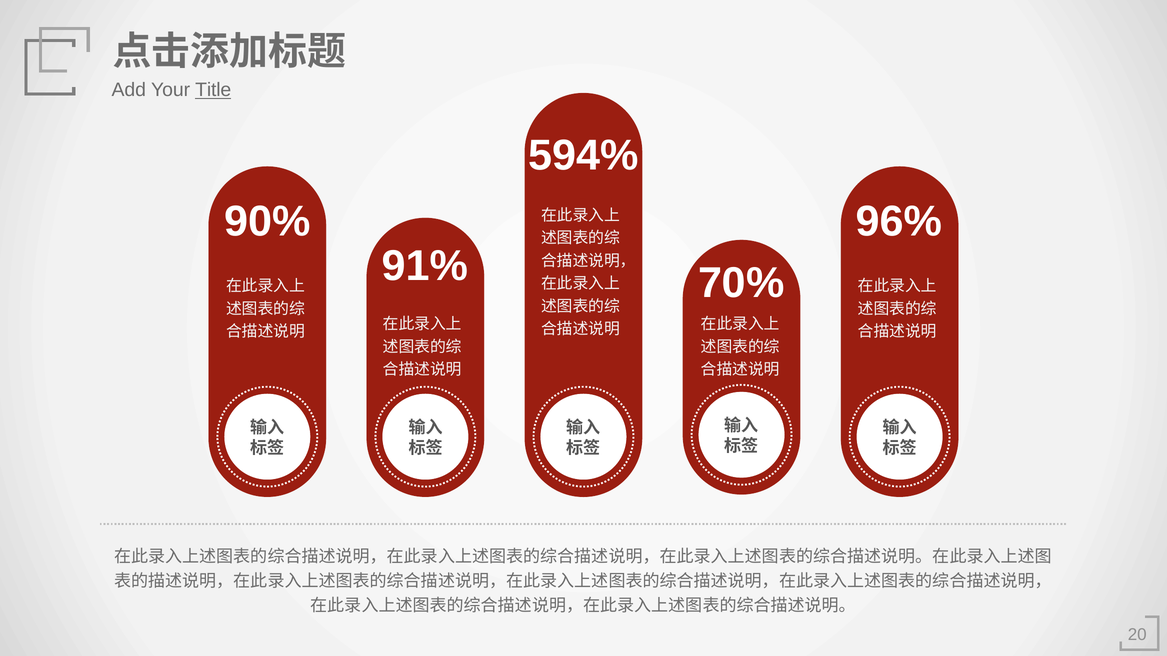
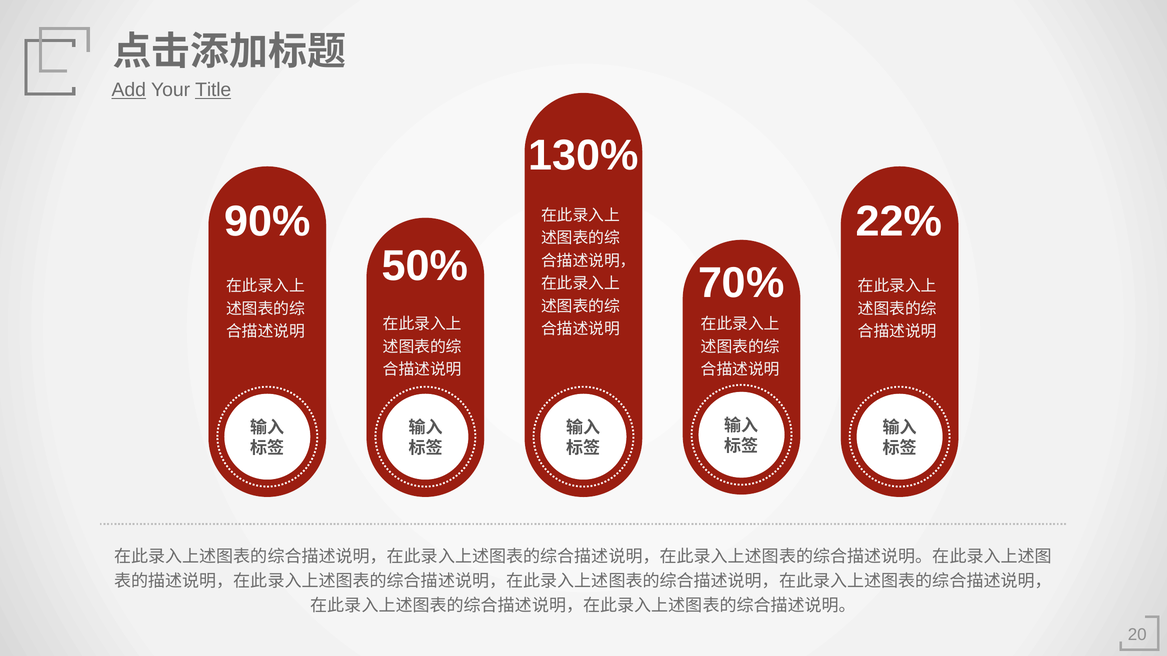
Add underline: none -> present (129, 90)
594%: 594% -> 130% (584, 156)
96%: 96% -> 22% (899, 222)
91%: 91% -> 50% (425, 266)
